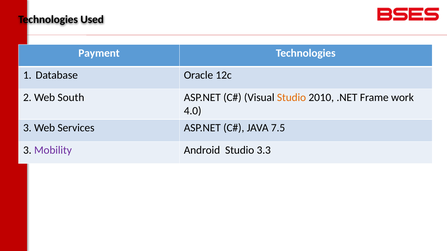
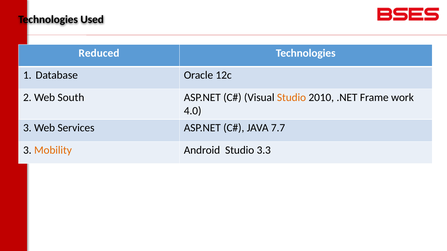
Payment: Payment -> Reduced (99, 53)
7.5: 7.5 -> 7.7 (278, 128)
Mobility colour: purple -> orange (53, 150)
